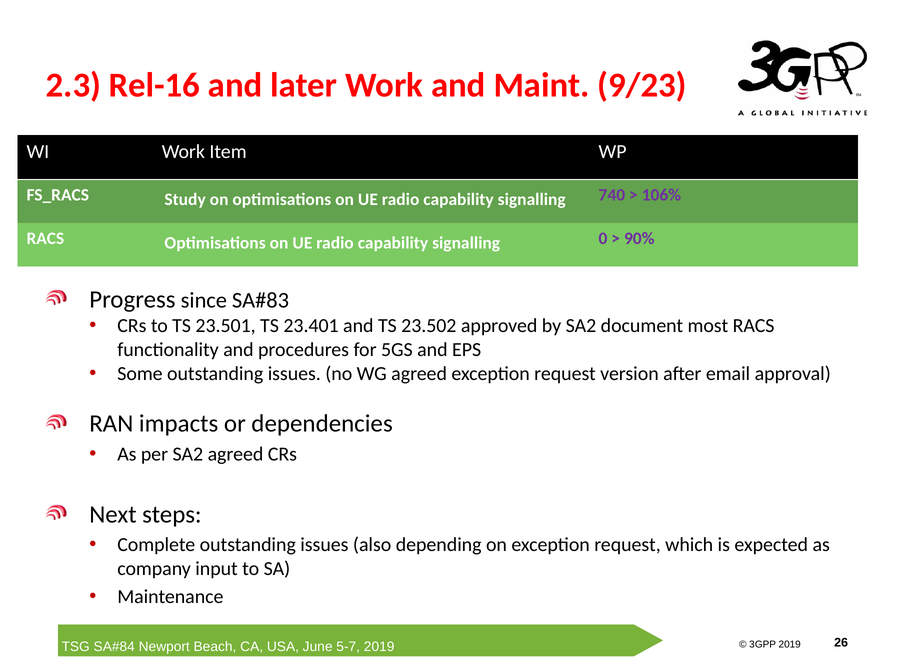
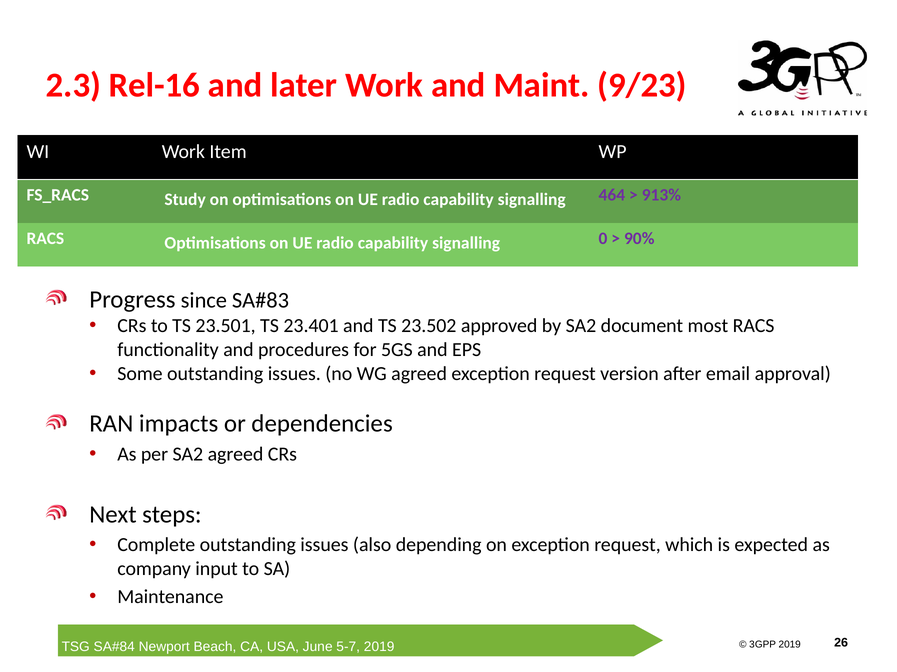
740: 740 -> 464 (612, 195)
106%: 106% -> 913% (661, 195)
